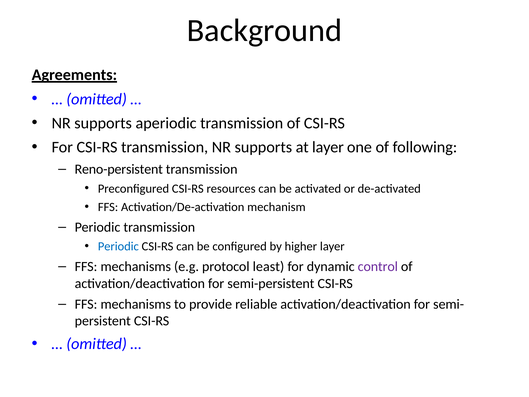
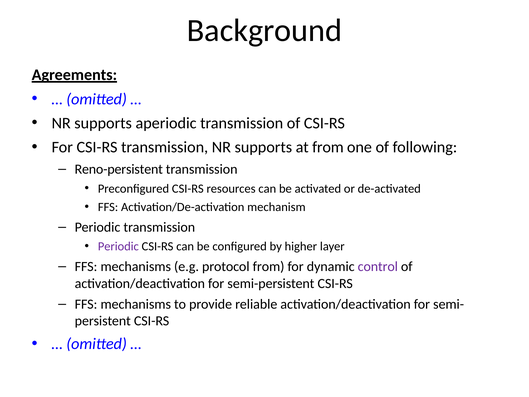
at layer: layer -> from (328, 147)
Periodic colour: blue -> purple (118, 246)
protocol least: least -> from (269, 266)
